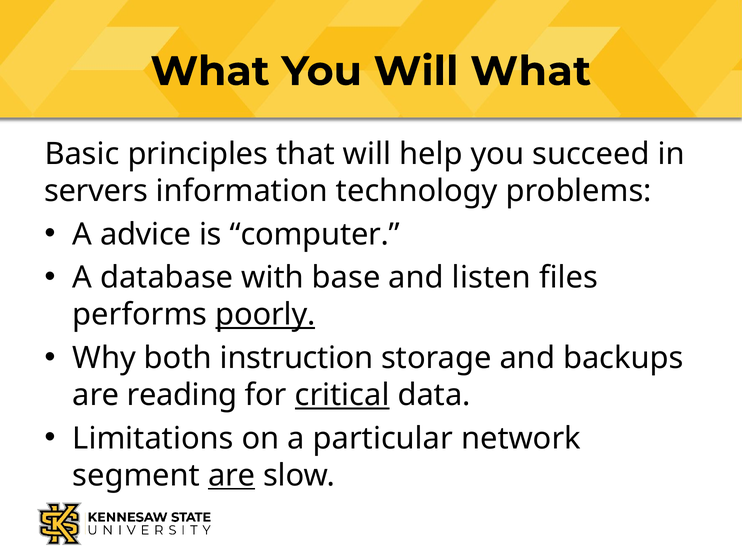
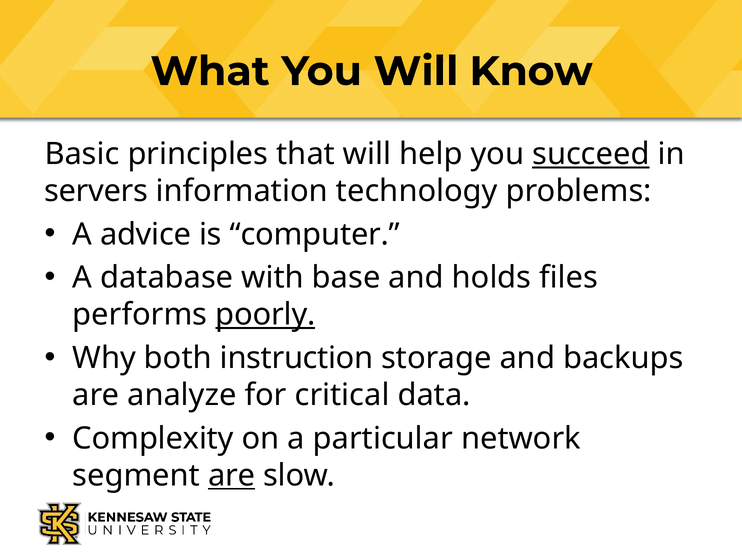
Will What: What -> Know (531, 72)
succeed underline: none -> present (591, 154)
listen: listen -> holds (492, 278)
reading: reading -> analyze (182, 395)
critical underline: present -> none (342, 395)
Limitations: Limitations -> Complexity (153, 439)
